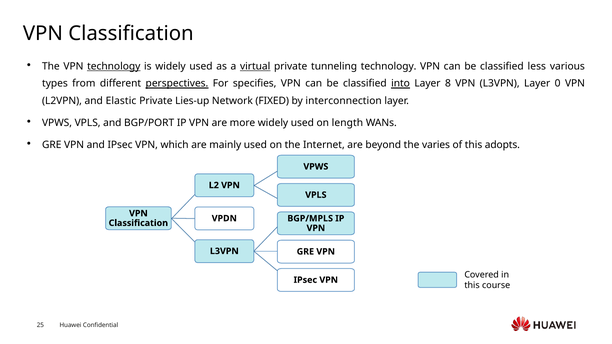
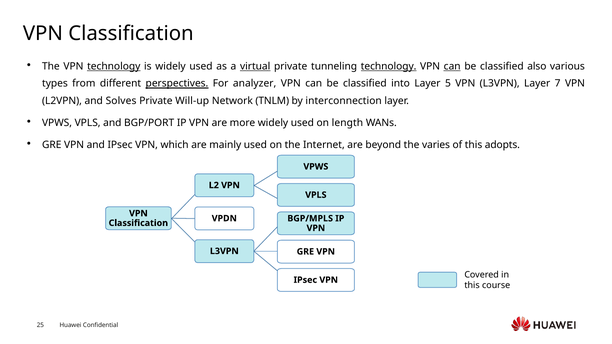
technology underline: none -> present (389, 67)
can underline: none -> present (452, 67)
less: less -> also (537, 67)
specifies: specifies -> analyzer (255, 84)
into underline: present -> none (401, 84)
8: 8 -> 5 (448, 84)
0: 0 -> 7 (558, 84)
Elastic: Elastic -> Solves (121, 101)
Lies-up: Lies-up -> Will-up (192, 101)
FIXED: FIXED -> TNLM (272, 101)
